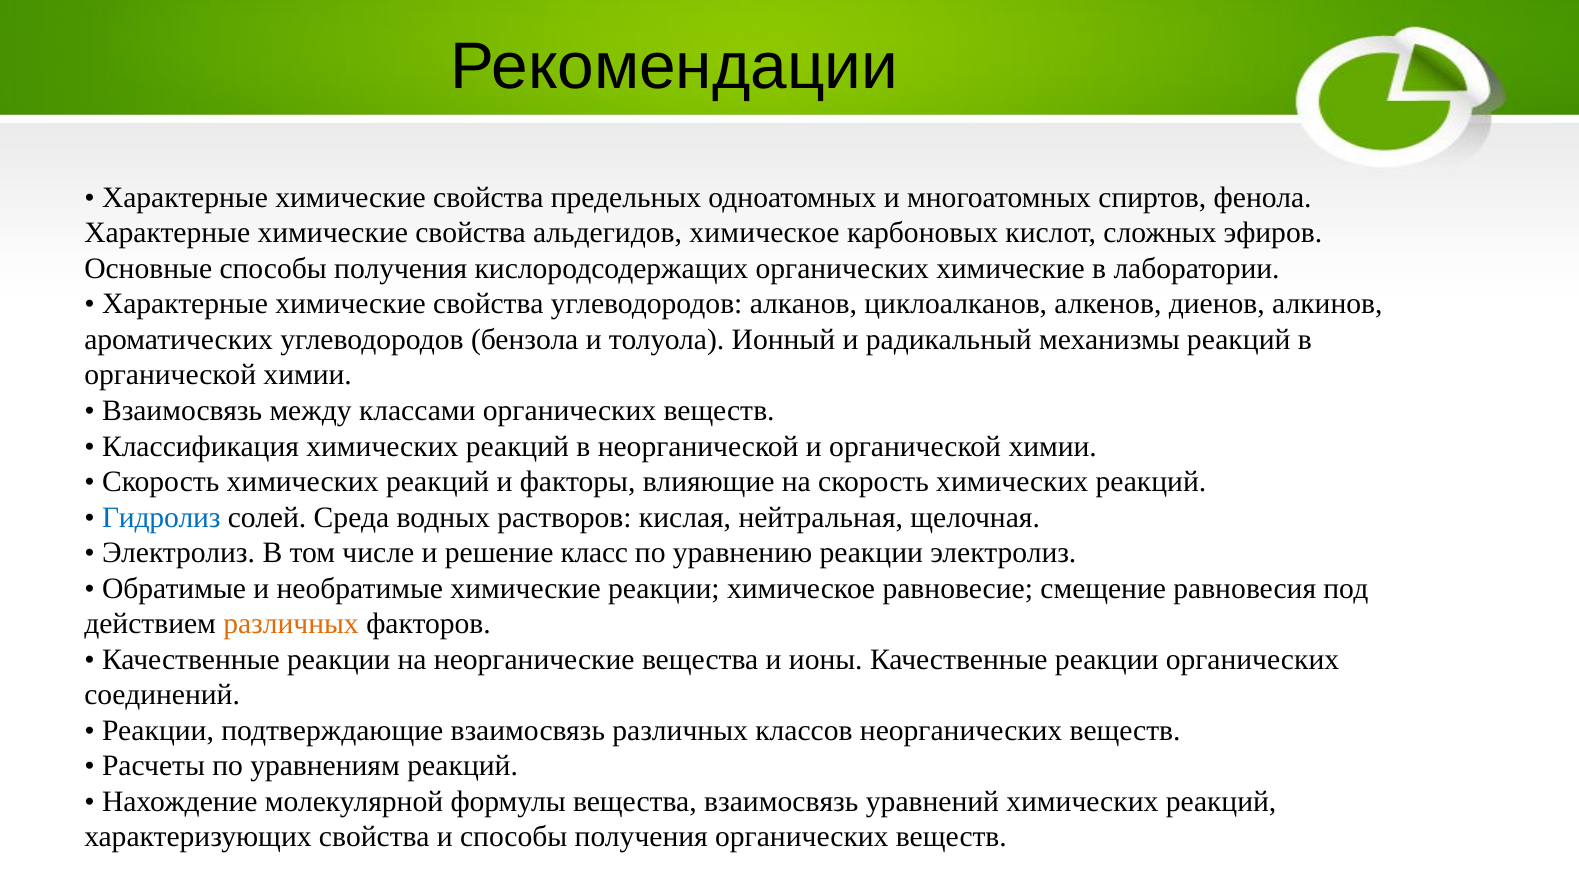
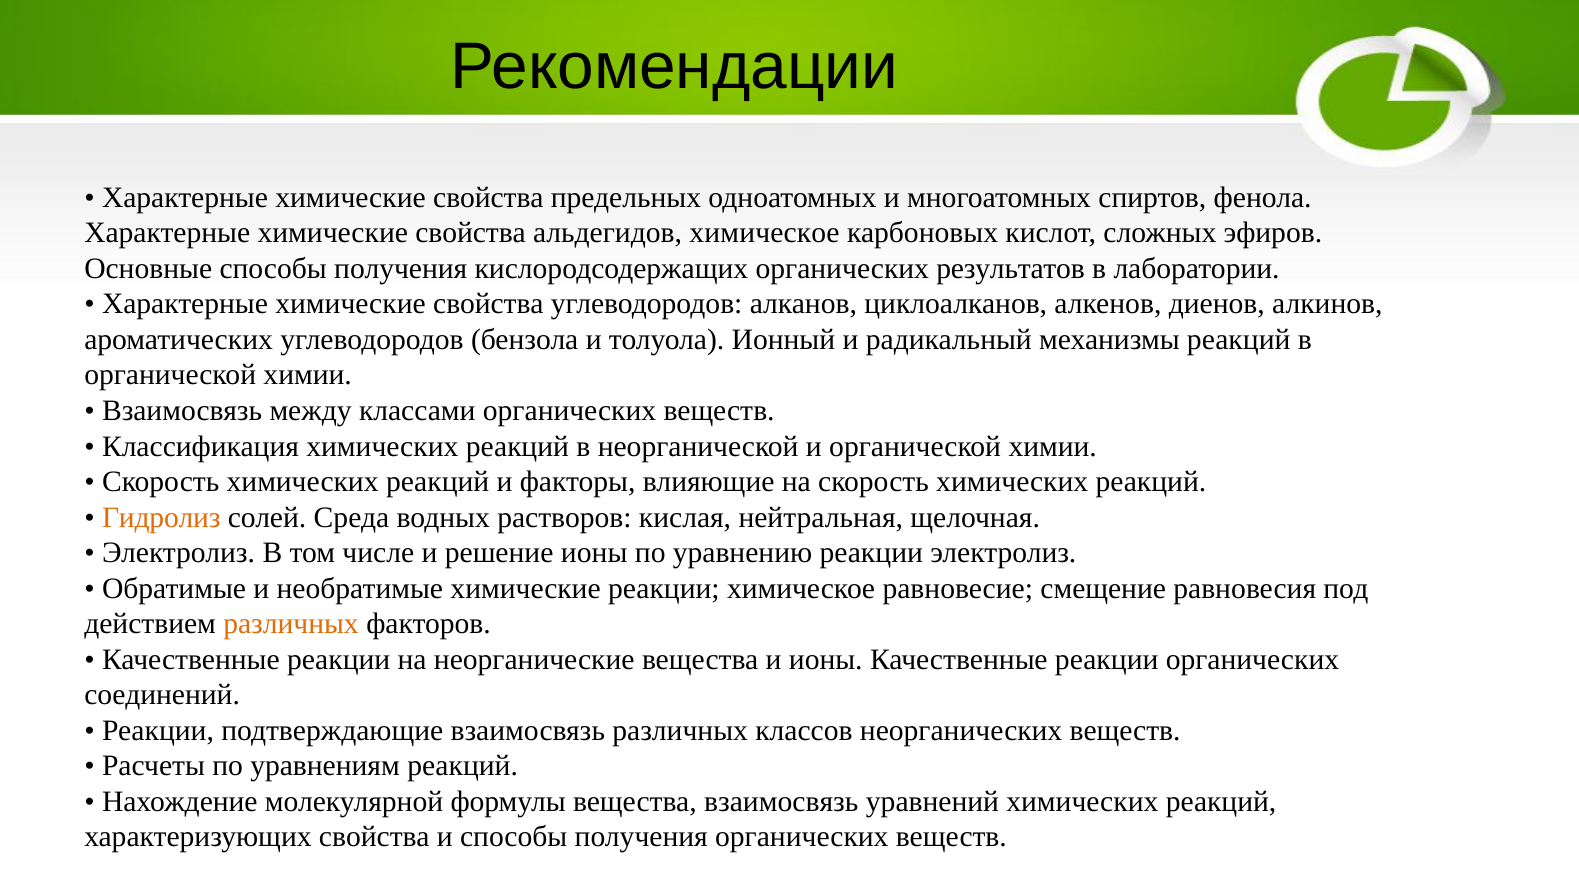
органических химические: химические -> результатов (1011, 269)
Гидролиз colour: blue -> orange (161, 517)
решение класс: класс -> ионы (594, 553)
